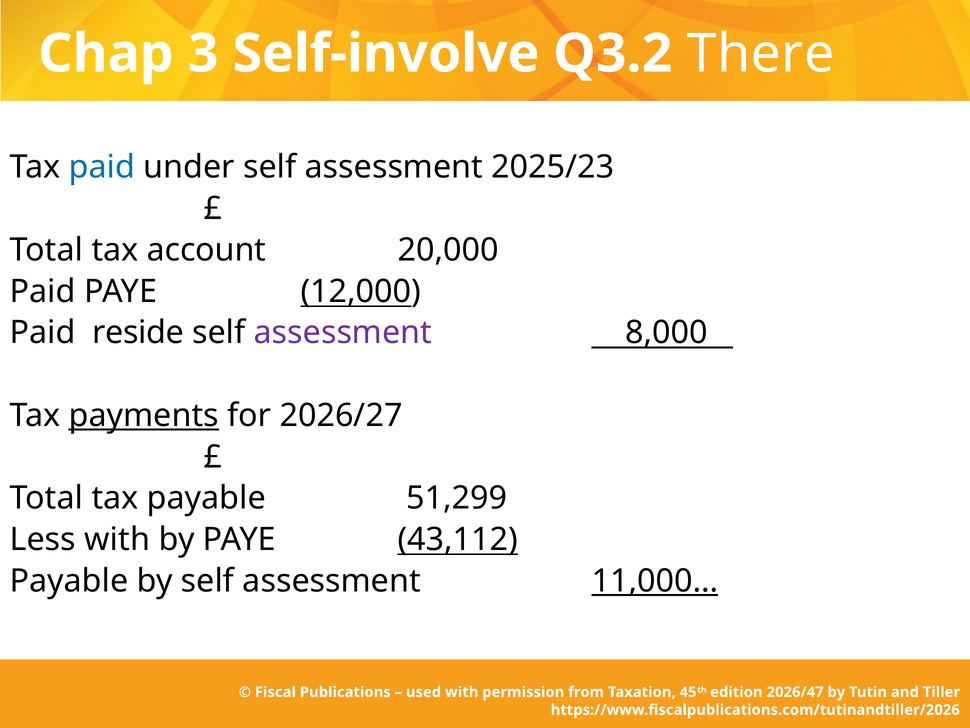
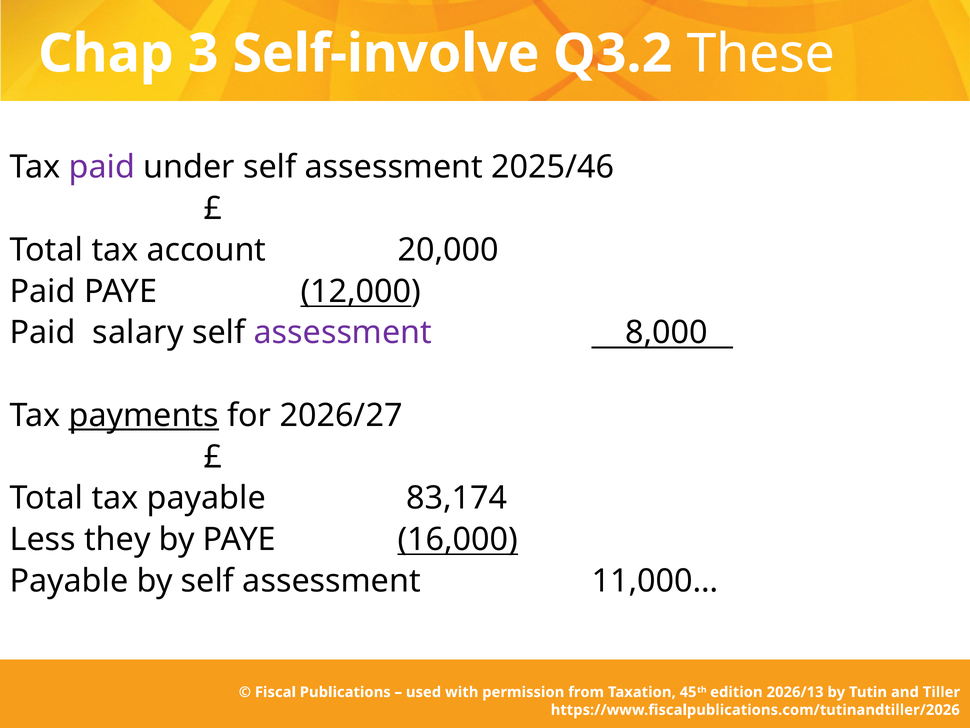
There: There -> These (761, 54)
paid colour: blue -> purple (102, 167)
2025/23: 2025/23 -> 2025/46 (553, 167)
reside: reside -> salary (138, 333)
51,299: 51,299 -> 83,174 (457, 498)
Less with: with -> they (117, 539)
43,112: 43,112 -> 16,000 (458, 539)
11,000… underline: present -> none (655, 581)
2026/47: 2026/47 -> 2026/13 (795, 692)
